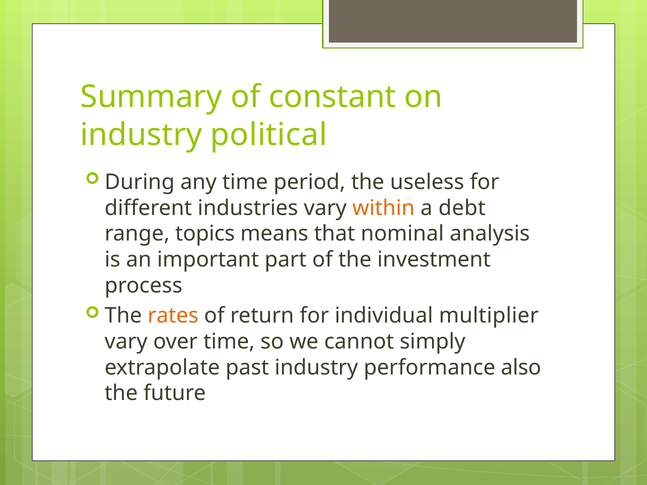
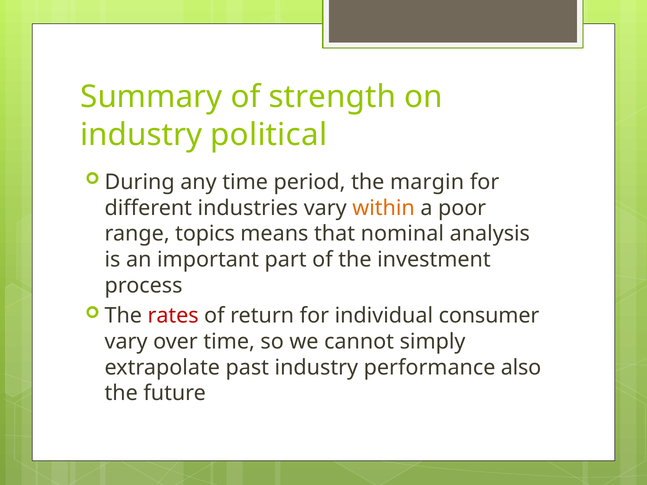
constant: constant -> strength (332, 97)
useless: useless -> margin (427, 182)
debt: debt -> poor (462, 208)
rates colour: orange -> red (173, 316)
multiplier: multiplier -> consumer (489, 316)
